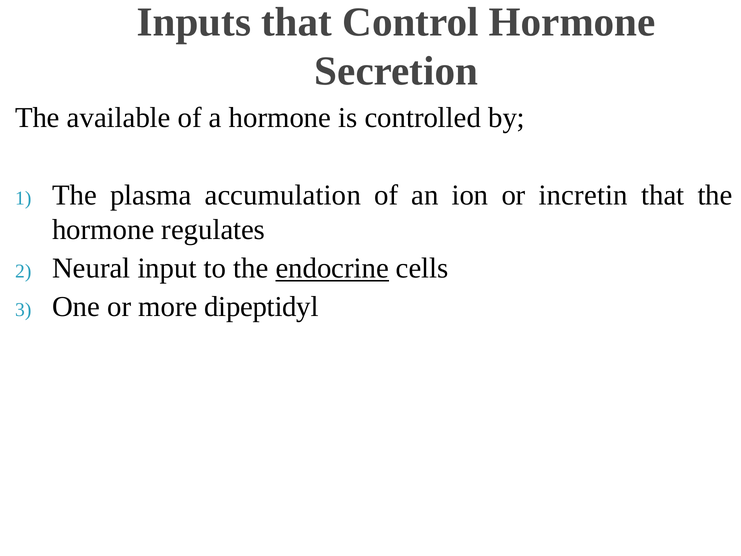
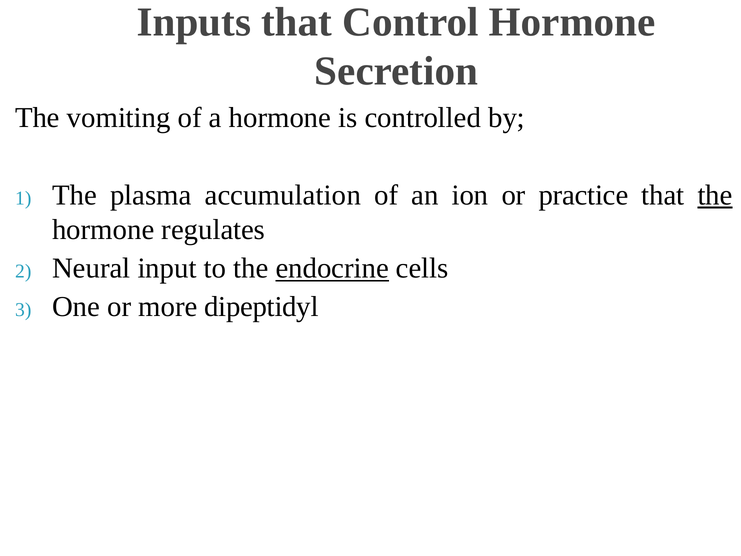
available: available -> vomiting (119, 118)
incretin: incretin -> practice (584, 195)
the underline: none -> present (715, 195)
